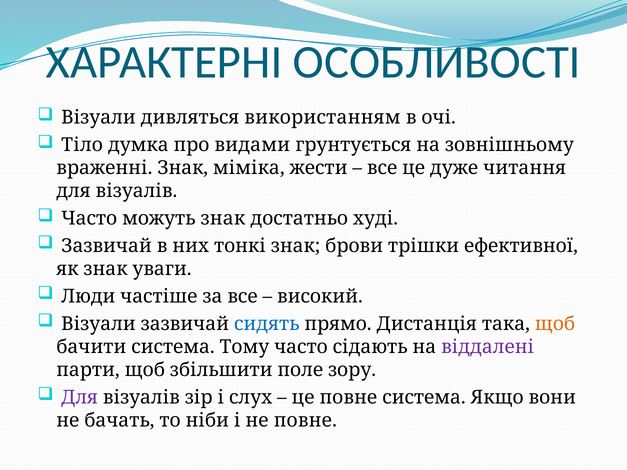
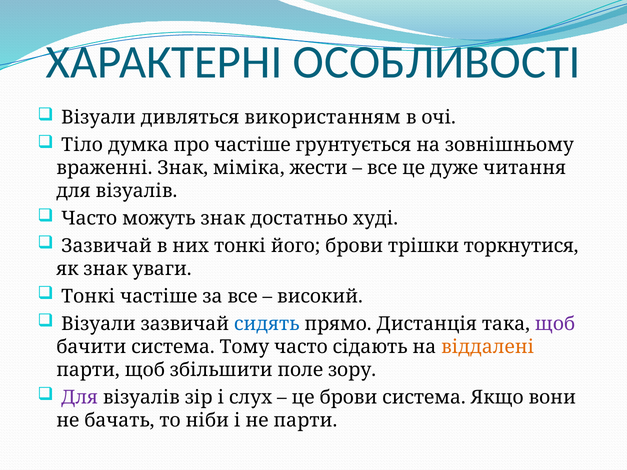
про видами: видами -> частіше (252, 145)
тонкі знак: знак -> його (296, 246)
ефективної: ефективної -> торкнутися (521, 246)
Люди: Люди -> Тонкі (88, 297)
щоб colour: orange -> purple (555, 324)
віддалені colour: purple -> orange (488, 347)
це повне: повне -> брови (348, 398)
не повне: повне -> парти (305, 421)
